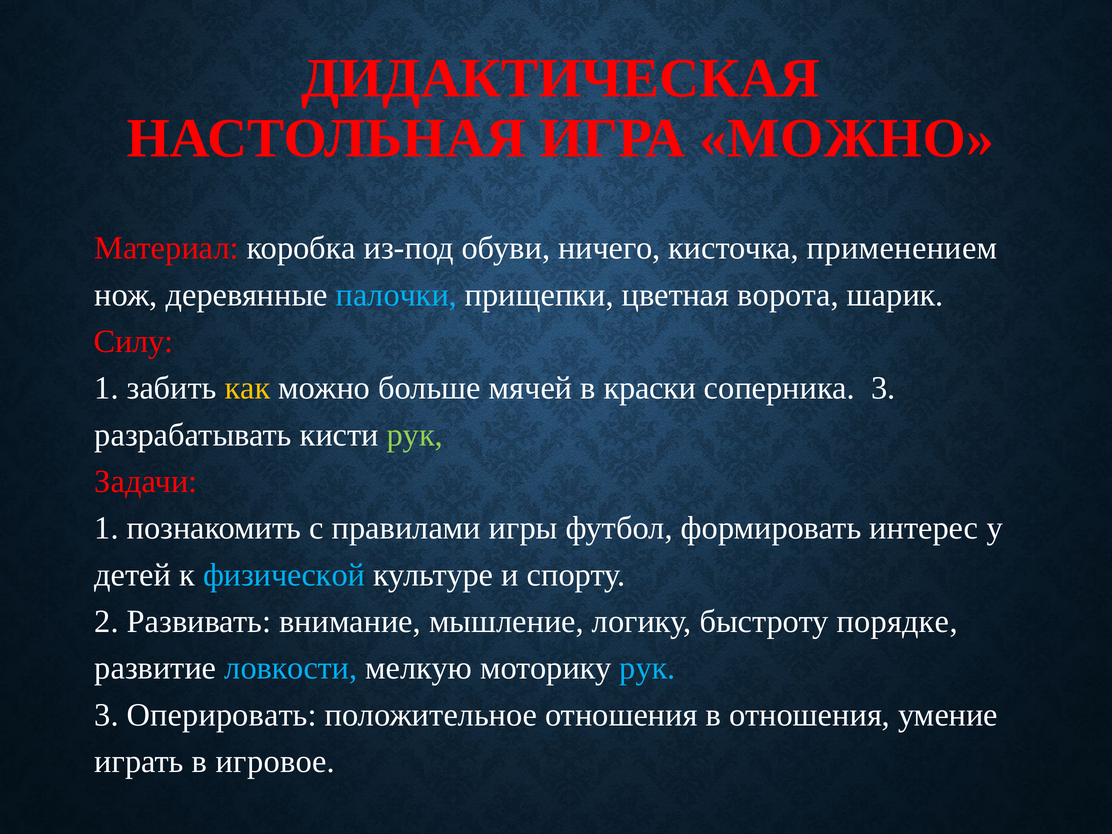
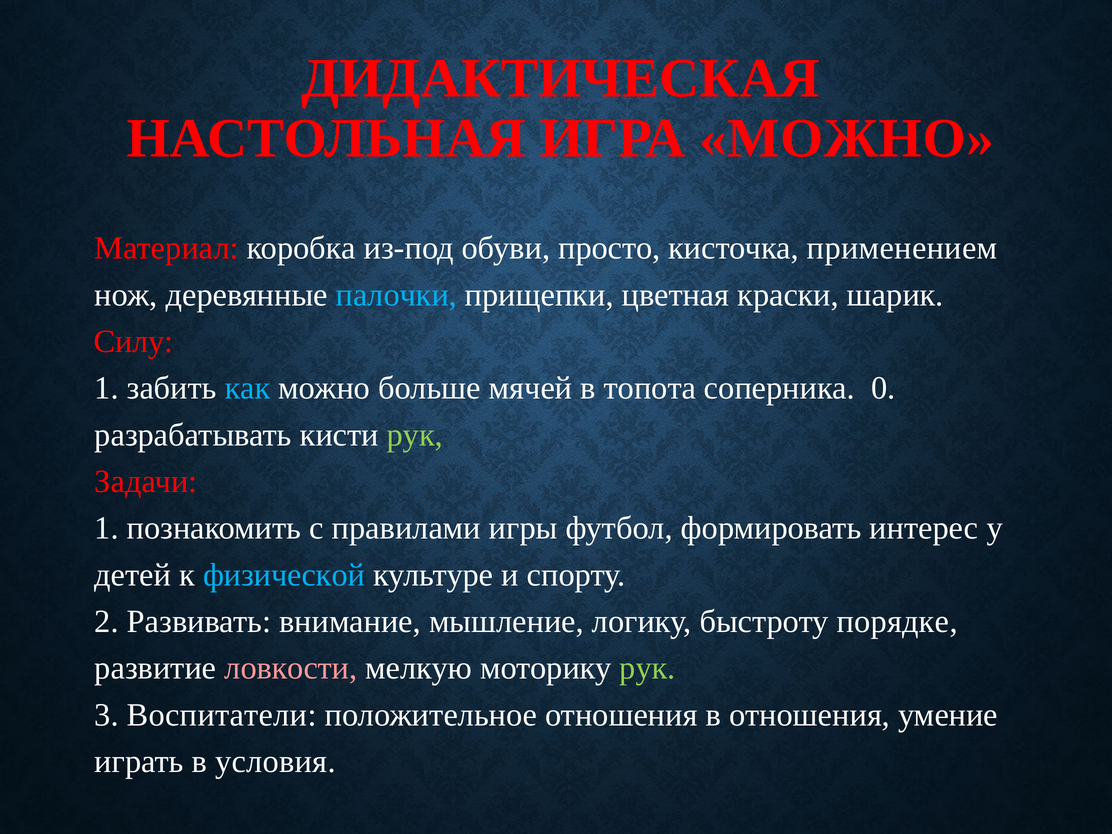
ничего: ничего -> просто (609, 248)
ворота: ворота -> краски (788, 295)
как colour: yellow -> light blue (248, 388)
краски: краски -> топота (650, 388)
соперника 3: 3 -> 0 (883, 388)
ловкости colour: light blue -> pink (291, 668)
рук colour: light blue -> light green (647, 668)
Оперировать: Оперировать -> Воспитатели (222, 715)
игровое: игровое -> условия (275, 762)
